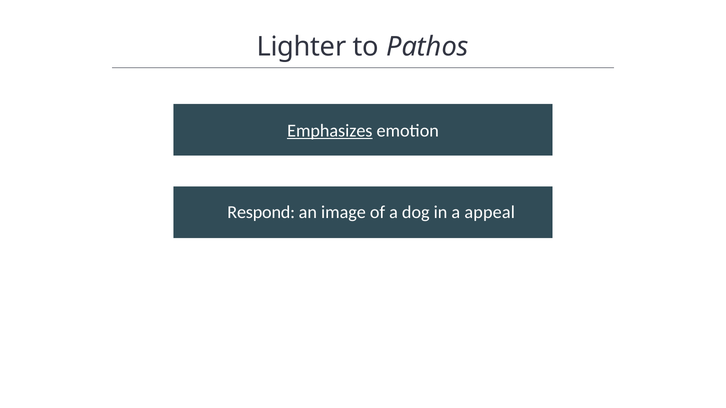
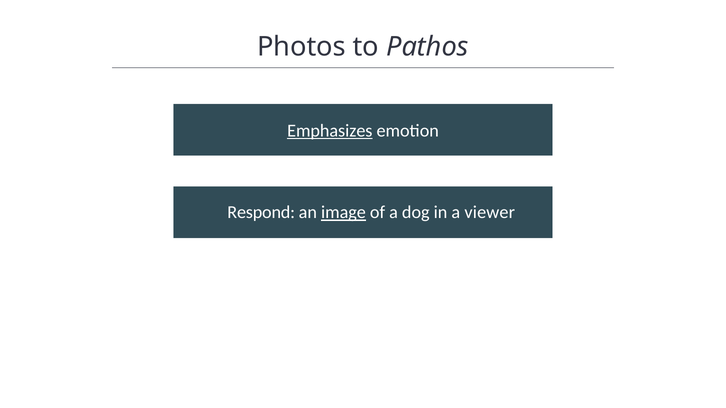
Lighter: Lighter -> Photos (301, 47)
image underline: none -> present (343, 213)
appeal: appeal -> viewer (490, 213)
